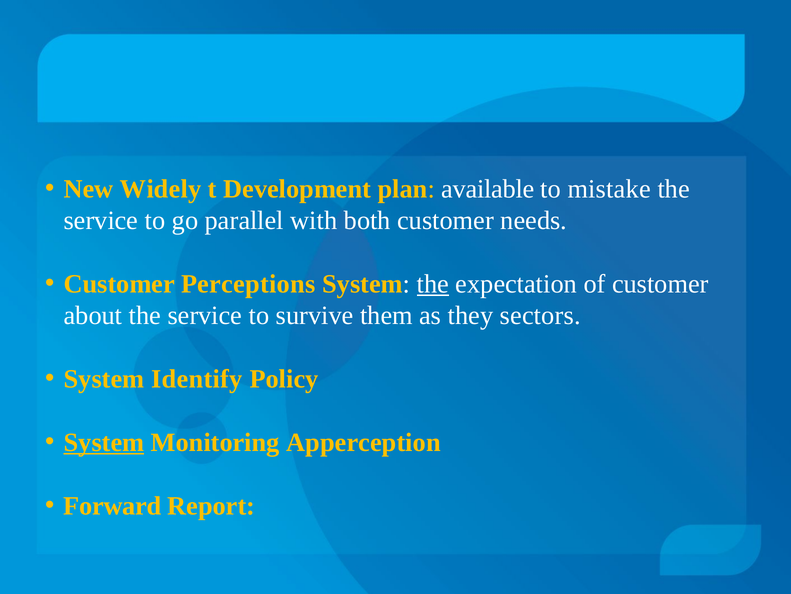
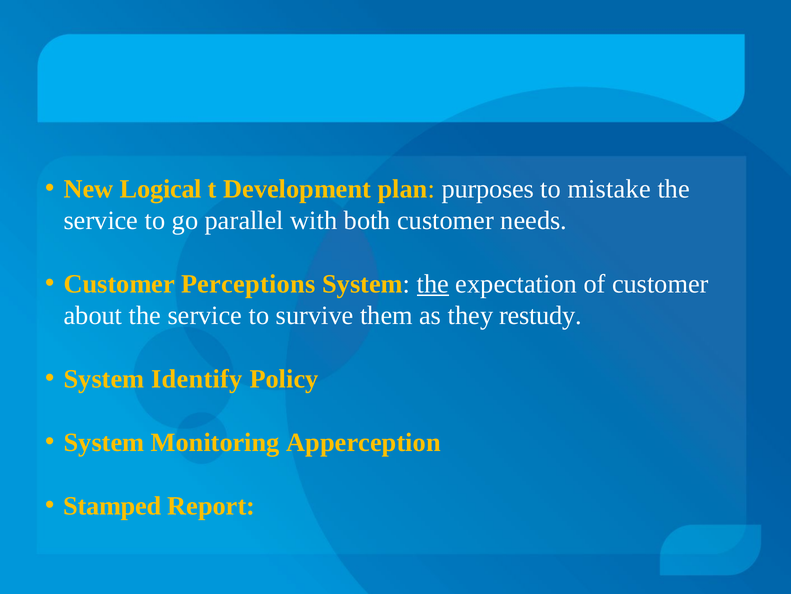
Widely: Widely -> Logical (161, 189)
available: available -> purposes (488, 189)
sectors: sectors -> restudy (541, 315)
System underline: present -> none (104, 442)
Forward: Forward -> Stamped (112, 505)
